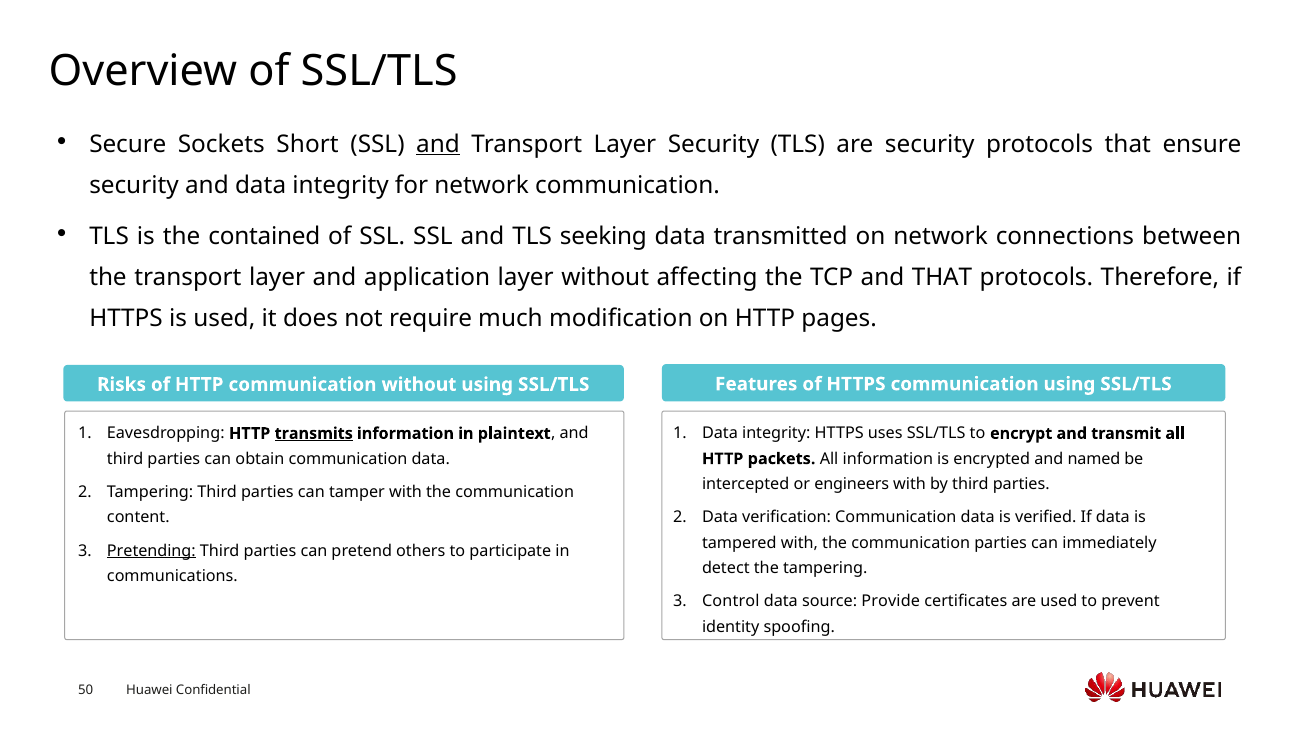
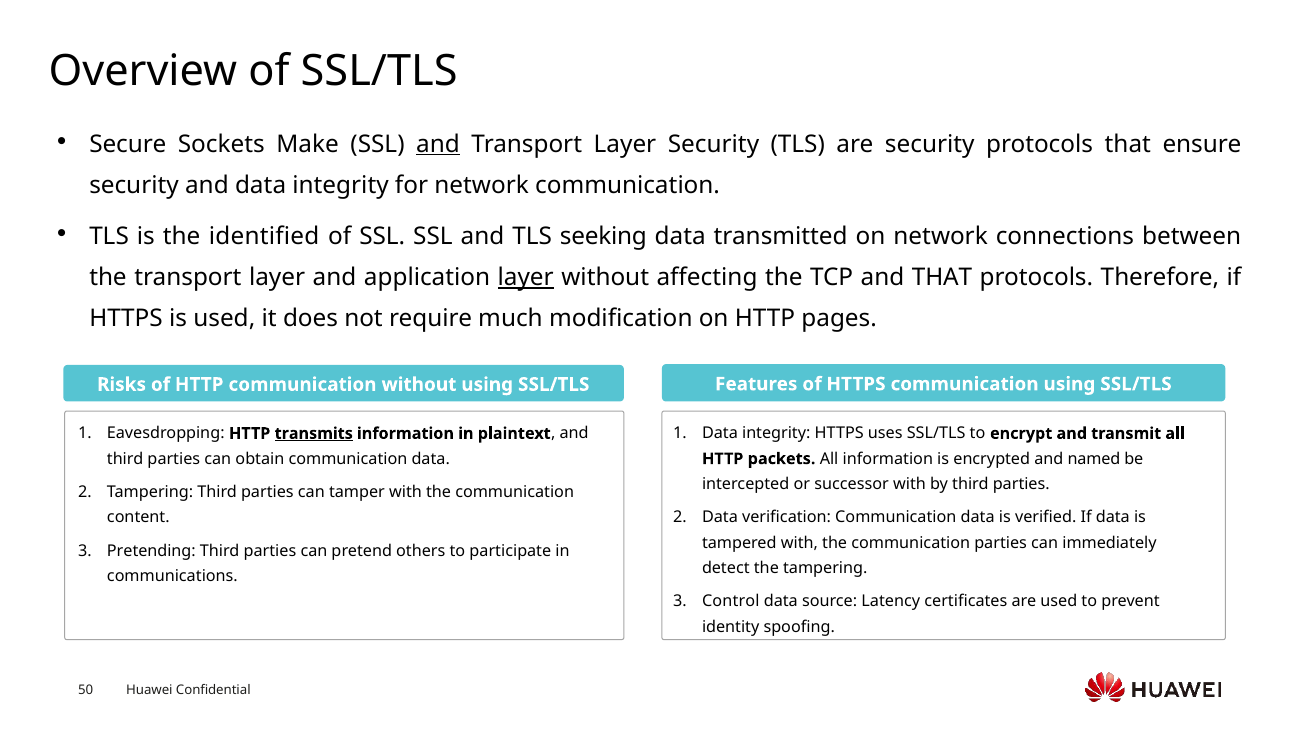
Short: Short -> Make (308, 144)
contained: contained -> identified (264, 237)
layer underline: none -> present (526, 278)
engineers: engineers -> successor (852, 484)
Pretending underline: present -> none (151, 551)
Provide: Provide -> Latency (891, 602)
